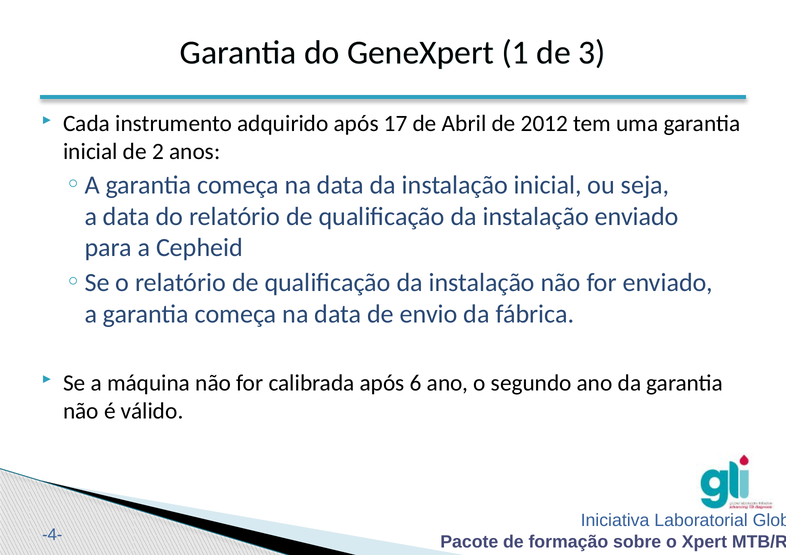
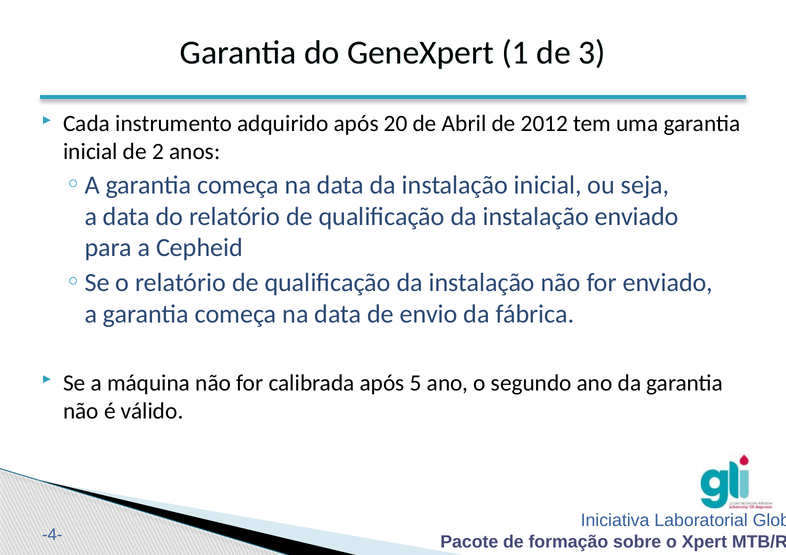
17: 17 -> 20 (396, 124)
6: 6 -> 5 (416, 383)
